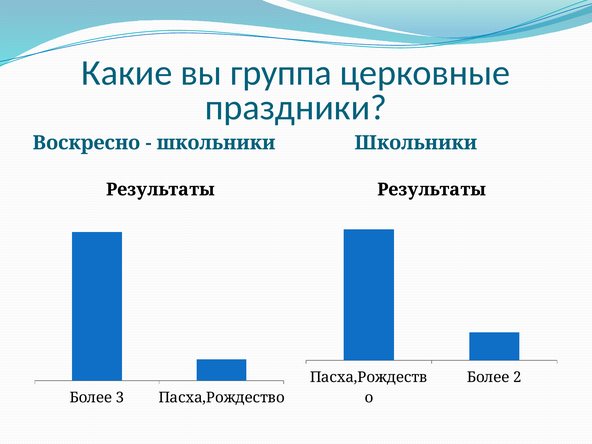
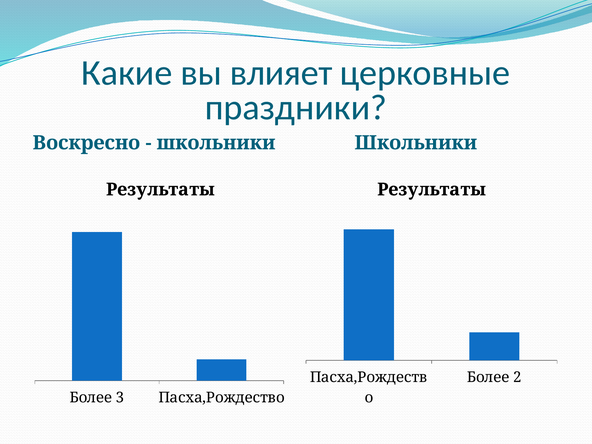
группа: группа -> влияет (281, 73)
